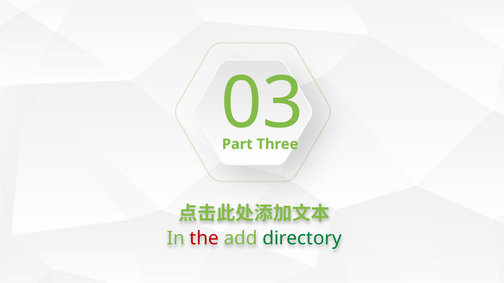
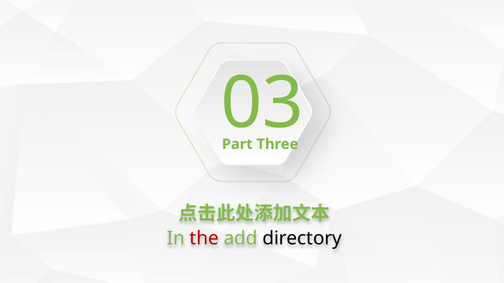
directory colour: green -> black (302, 239)
